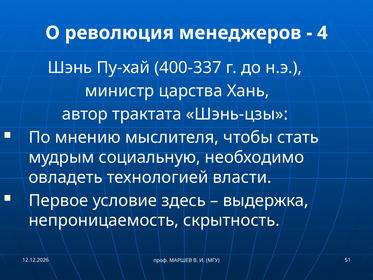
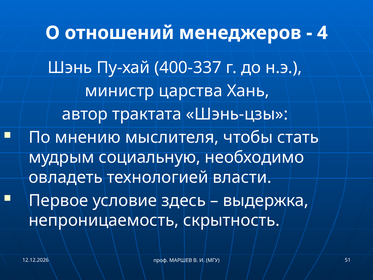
революция: революция -> отношений (119, 33)
